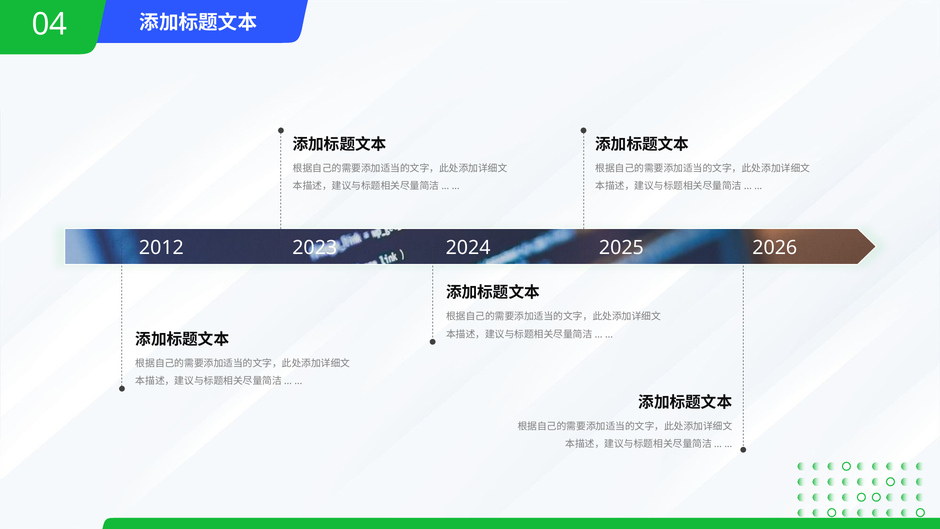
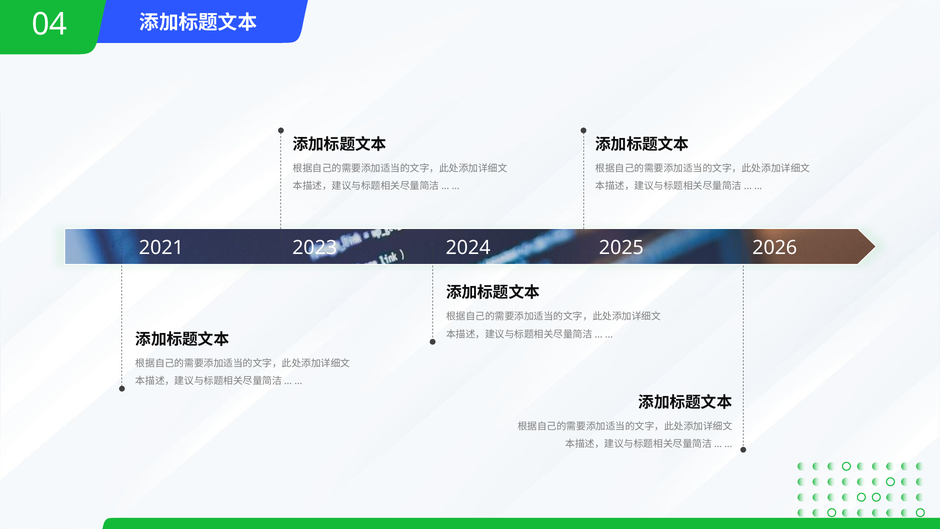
2012: 2012 -> 2021 (161, 247)
